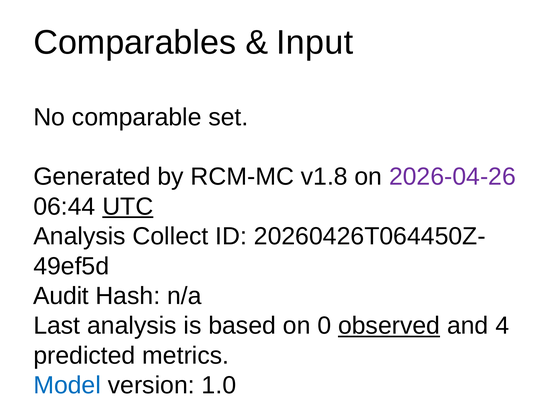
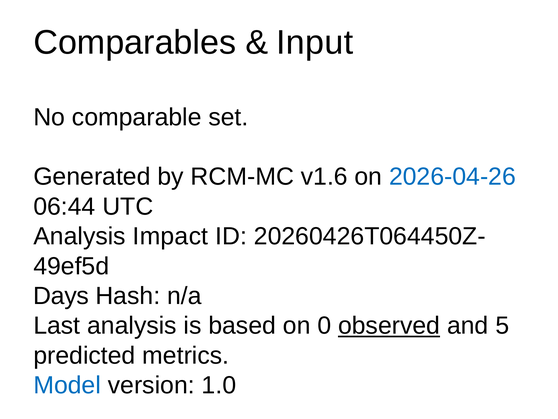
v1.8: v1.8 -> v1.6 (324, 177)
2026-04-26 colour: purple -> blue (452, 177)
UTC underline: present -> none (128, 206)
Collect: Collect -> Impact (170, 236)
Audit: Audit -> Days (61, 296)
4: 4 -> 5 (502, 325)
